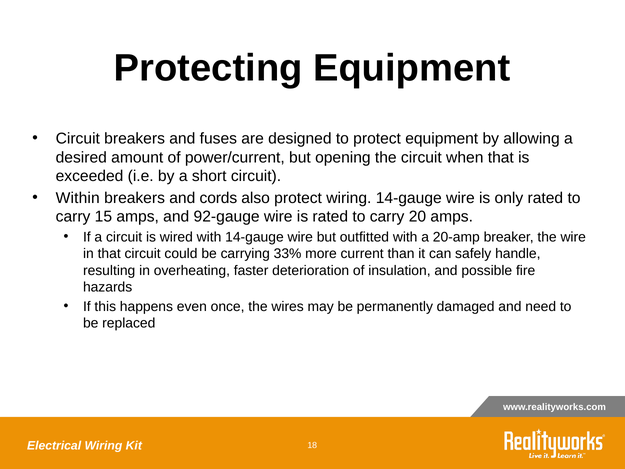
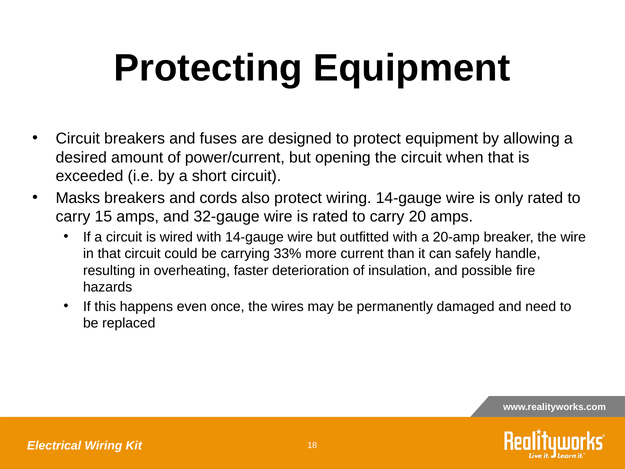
Within: Within -> Masks (78, 198)
92-gauge: 92-gauge -> 32-gauge (227, 217)
